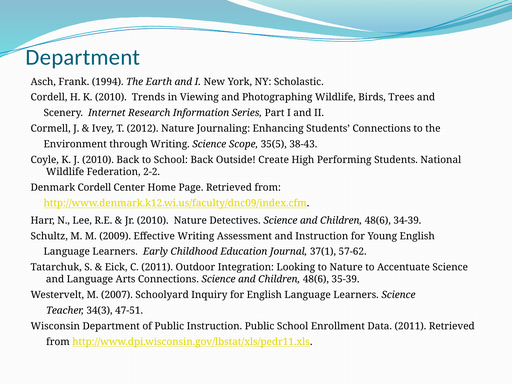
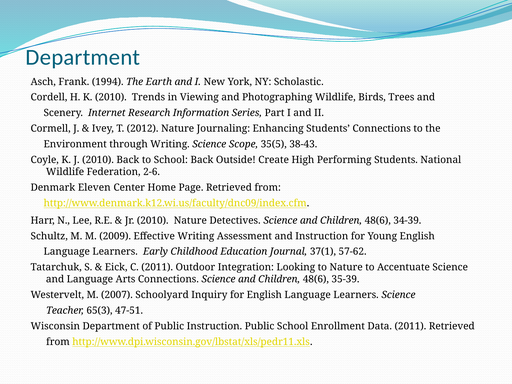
2-2: 2-2 -> 2-6 (152, 172)
Denmark Cordell: Cordell -> Eleven (94, 188)
34(3: 34(3 -> 65(3 (99, 311)
